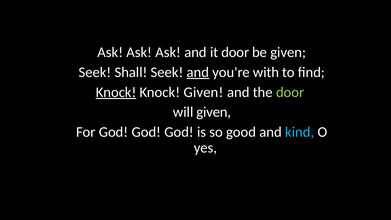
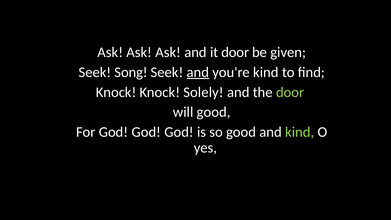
Shall: Shall -> Song (131, 72)
you're with: with -> kind (266, 72)
Knock underline: present -> none (116, 92)
Knock Given: Given -> Solely (204, 92)
will given: given -> good (214, 112)
kind colour: light blue -> light green (300, 132)
